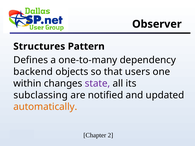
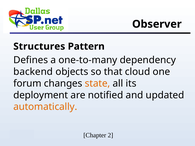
users: users -> cloud (138, 72)
within: within -> forum (27, 84)
state colour: purple -> orange (97, 84)
subclassing: subclassing -> deployment (41, 95)
